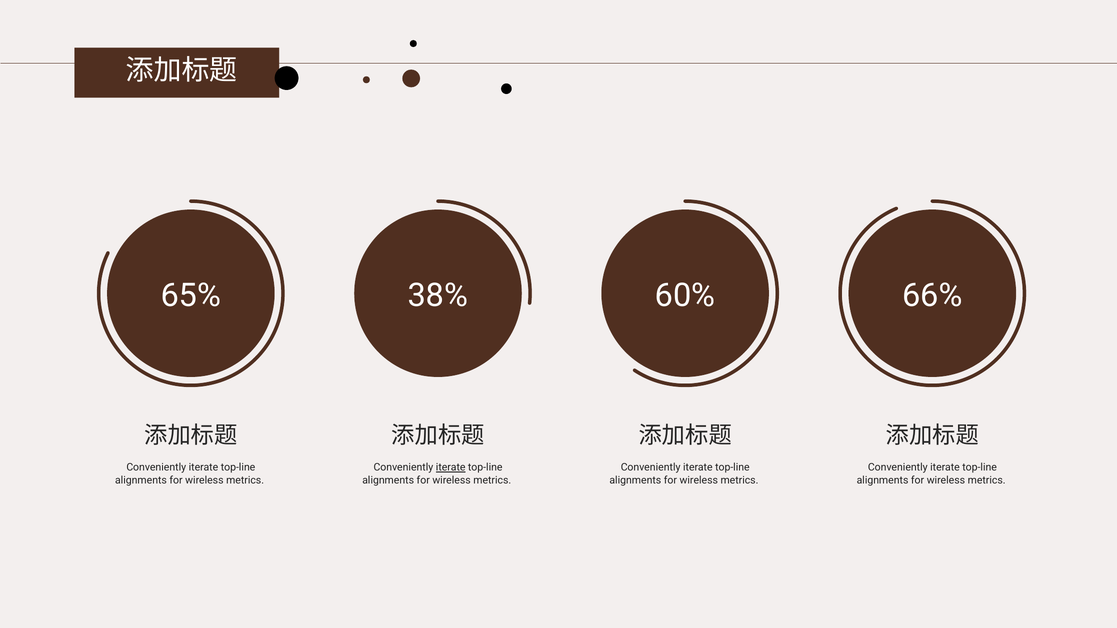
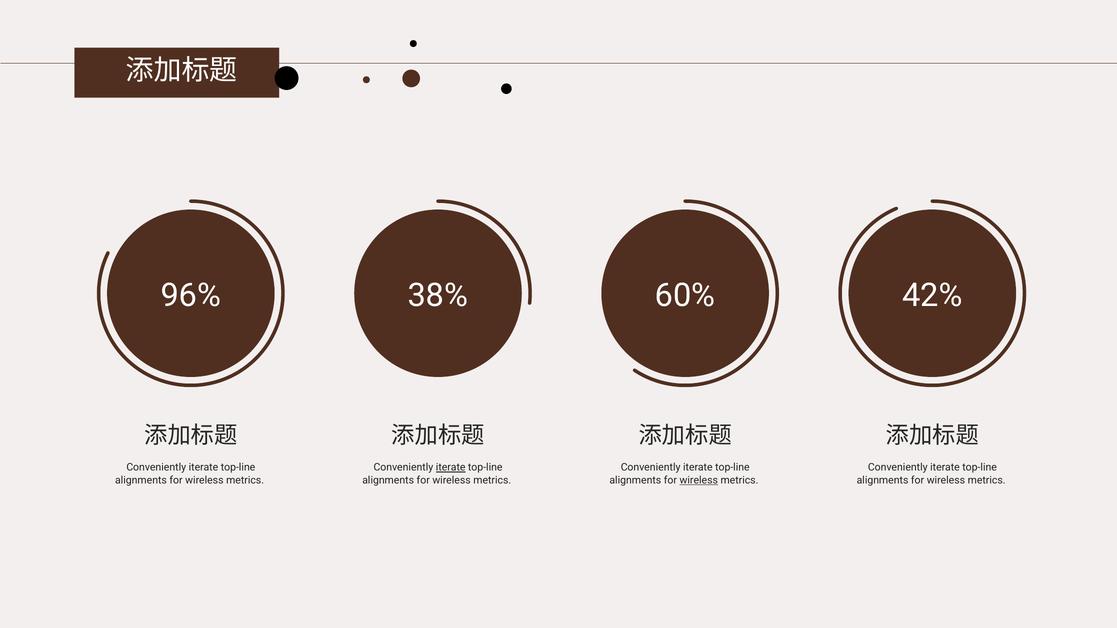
65%: 65% -> 96% (191, 296)
66%: 66% -> 42% (932, 296)
wireless underline: none -> present (699, 480)
